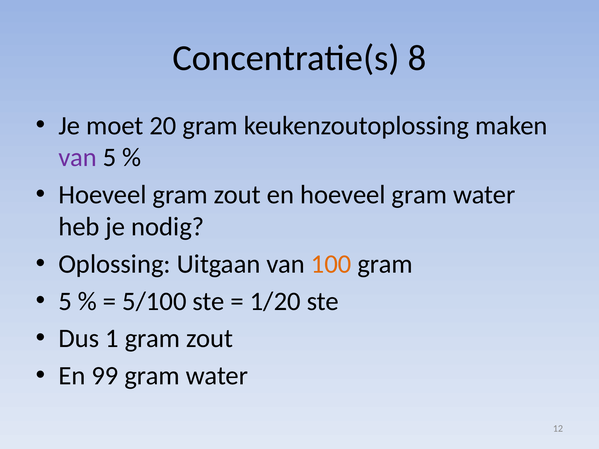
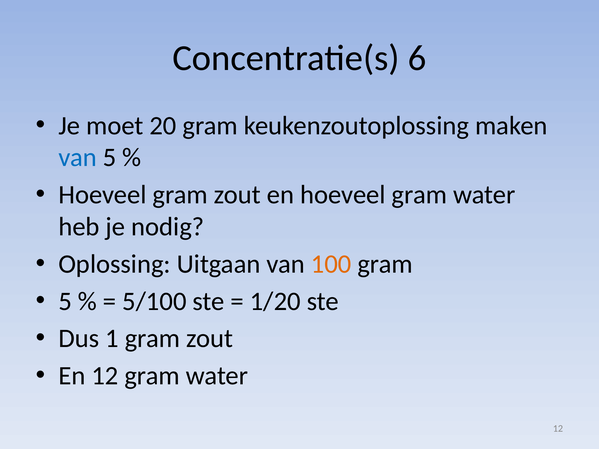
8: 8 -> 6 (417, 58)
van colour: purple -> blue (78, 158)
En 99: 99 -> 12 (105, 376)
